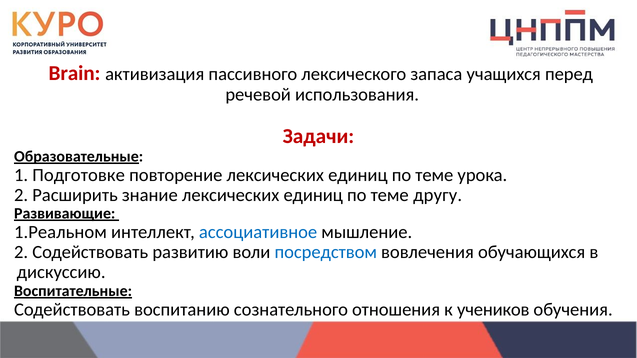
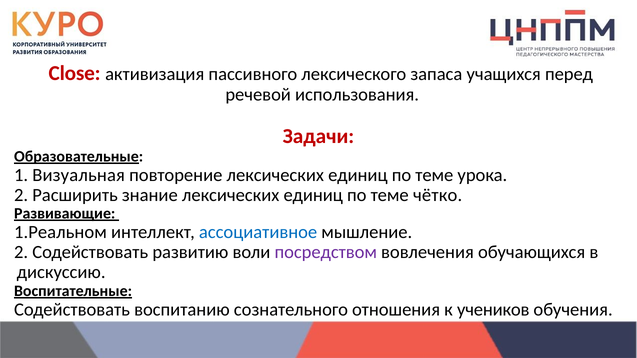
Brain: Brain -> Close (75, 73)
Подготовке: Подготовке -> Визуальная (79, 175)
другу: другу -> чётко (438, 195)
посредством colour: blue -> purple (326, 252)
